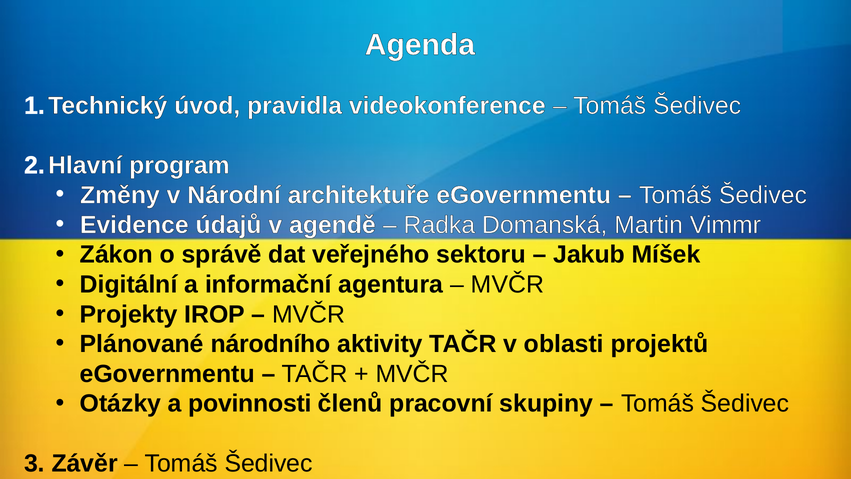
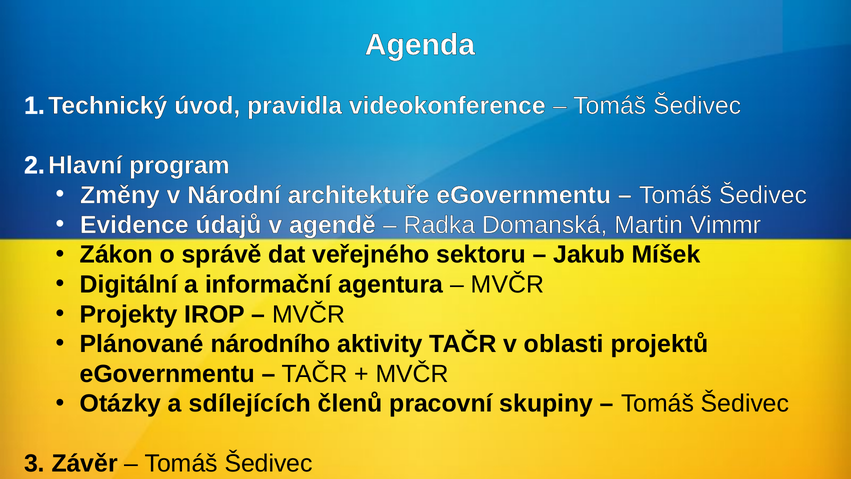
povinnosti: povinnosti -> sdílejících (250, 404)
